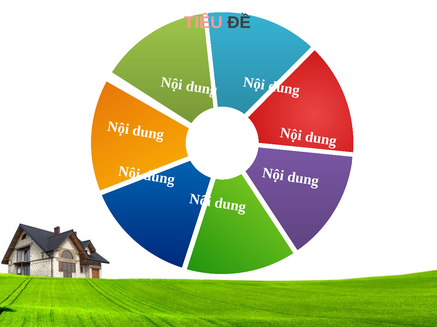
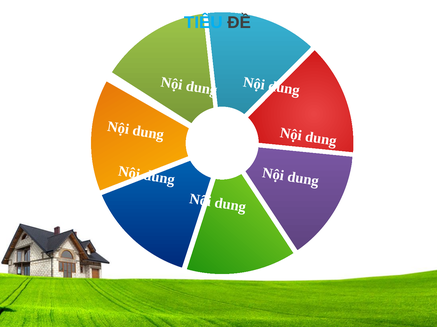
TIÊU colour: pink -> light blue (203, 23)
